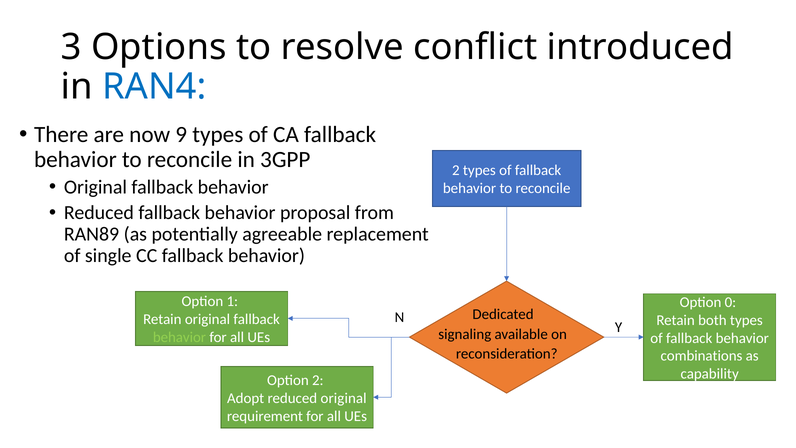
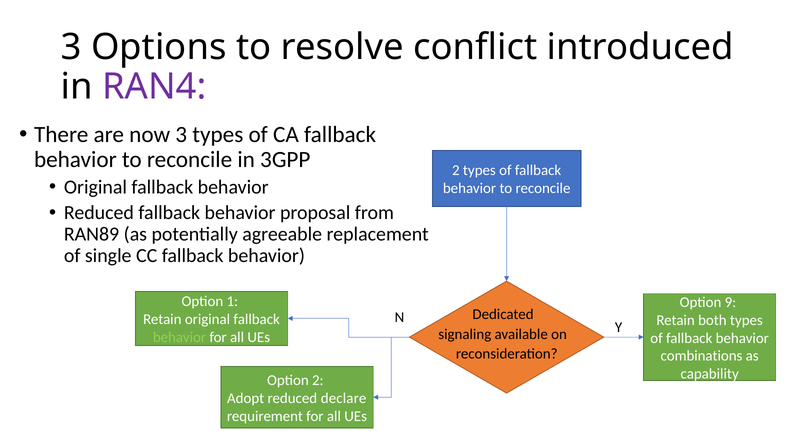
RAN4 colour: blue -> purple (154, 87)
now 9: 9 -> 3 (181, 135)
0: 0 -> 9 (730, 302)
reduced original: original -> declare (344, 398)
